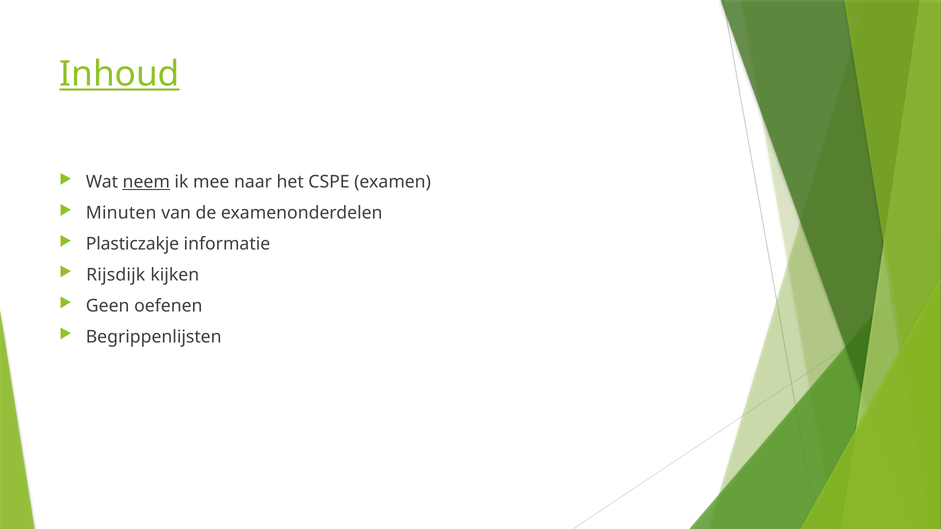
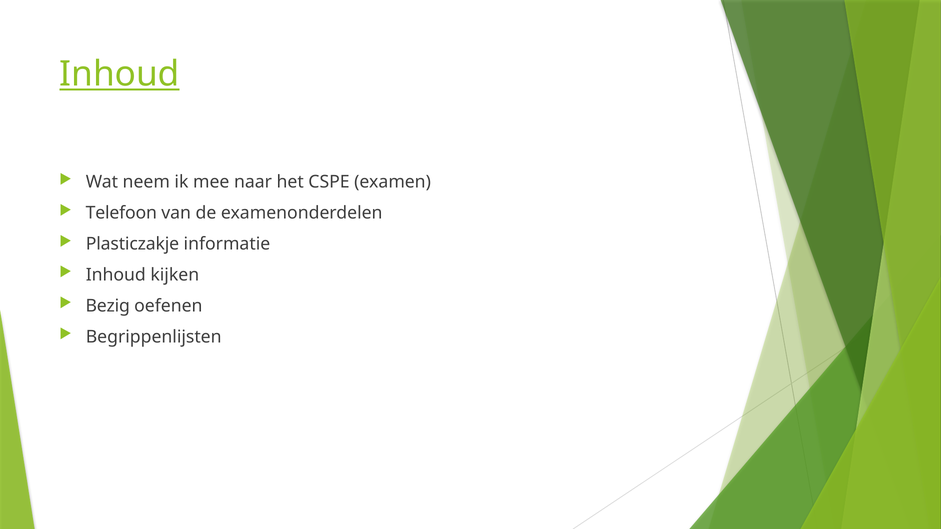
neem underline: present -> none (146, 182)
Minuten: Minuten -> Telefoon (121, 213)
Rijsdijk: Rijsdijk -> Inhoud (116, 275)
Geen: Geen -> Bezig (108, 306)
